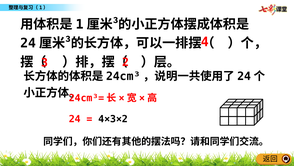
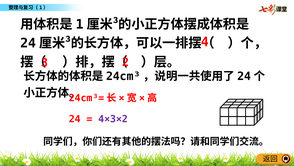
4×3×2 colour: black -> purple (113, 119)
